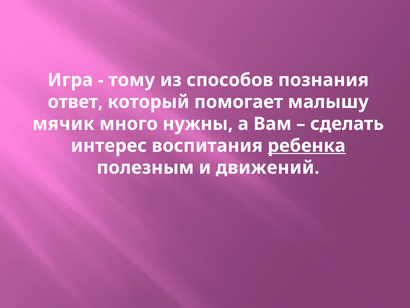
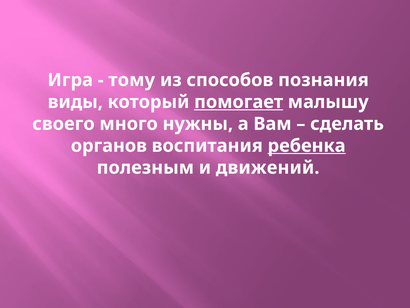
ответ: ответ -> виды (75, 102)
помогает underline: none -> present (239, 102)
мячик: мячик -> своего (63, 124)
интерес: интерес -> органов (109, 146)
